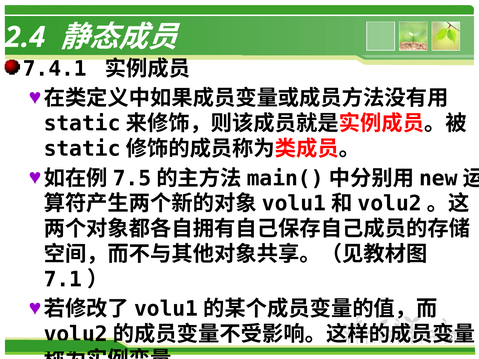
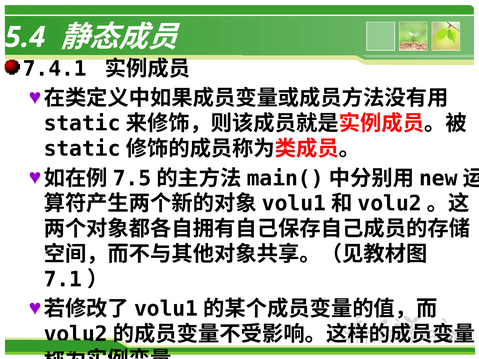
2.4: 2.4 -> 5.4 (25, 37)
